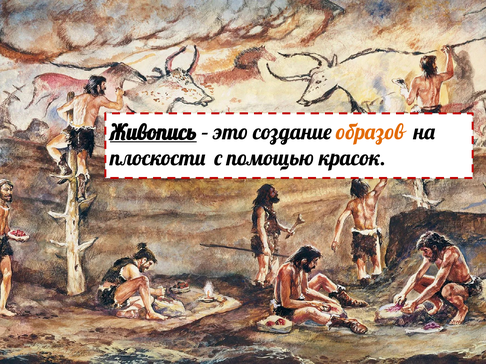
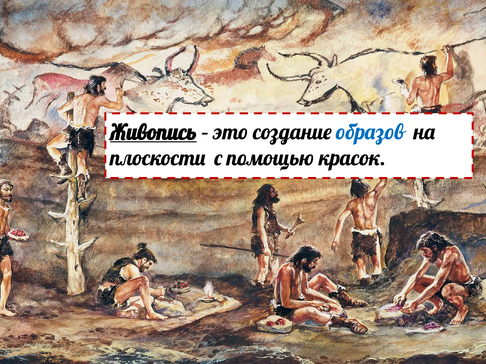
образов colour: orange -> blue (370, 133)
